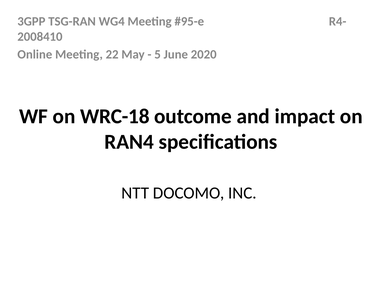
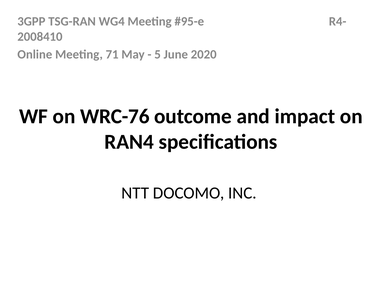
22: 22 -> 71 (112, 54)
WRC-18: WRC-18 -> WRC-76 (115, 116)
